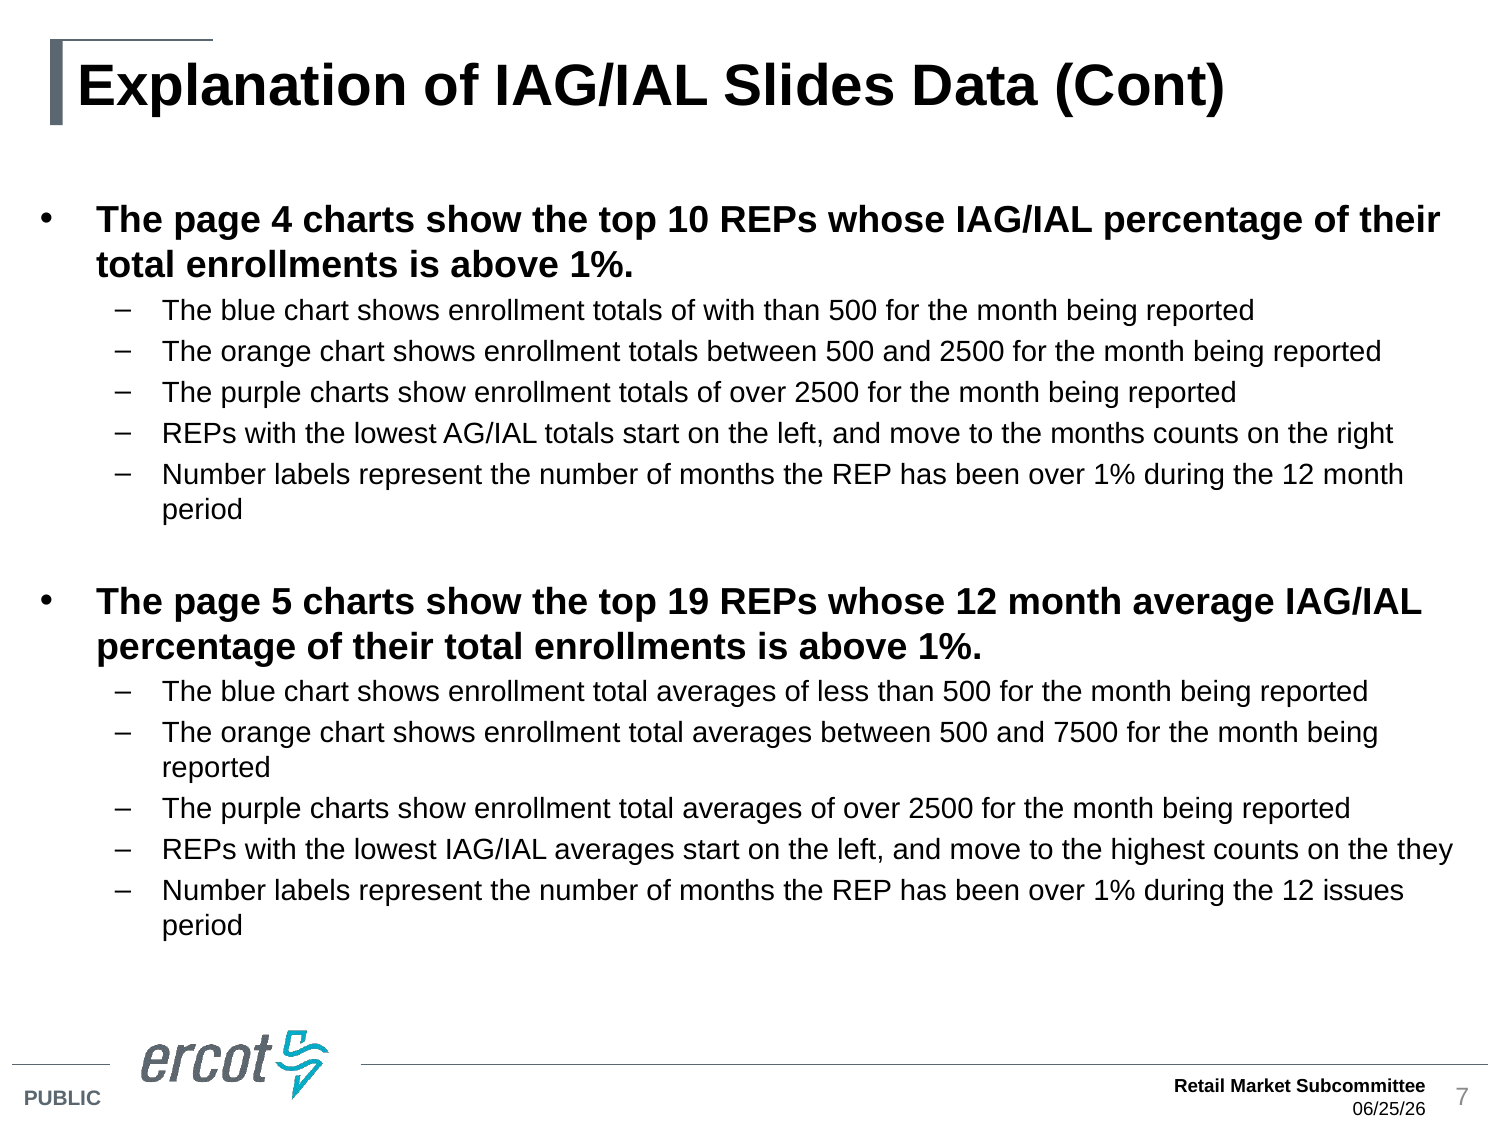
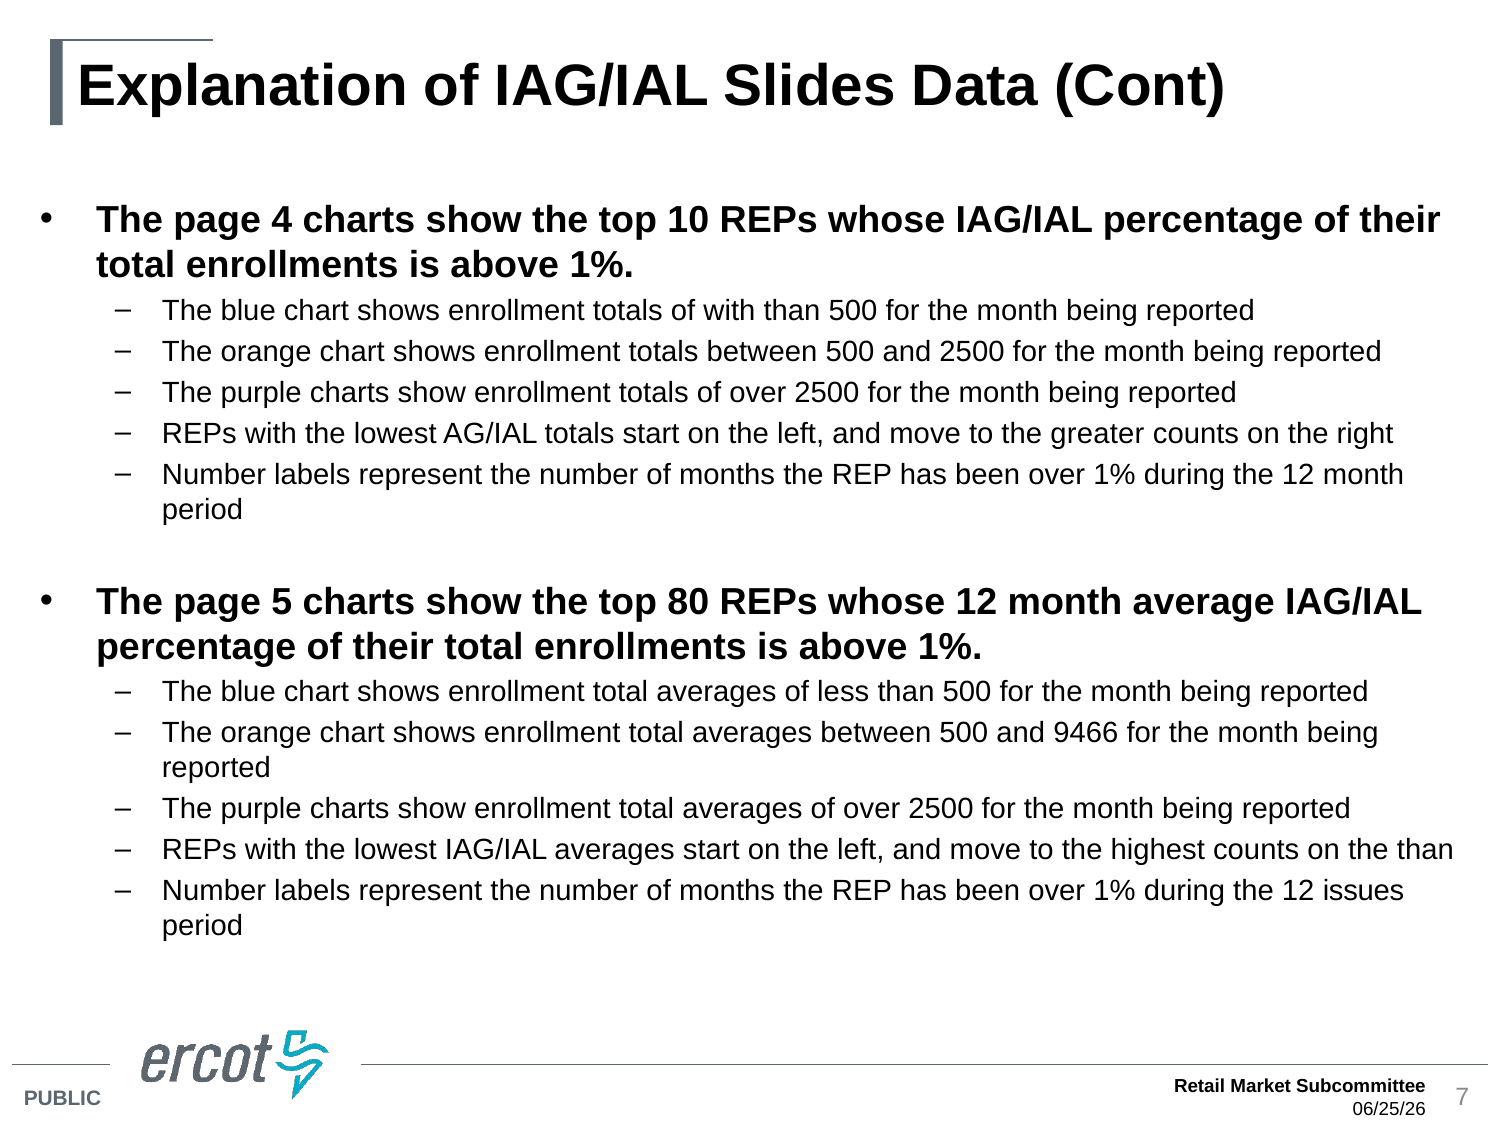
the months: months -> greater (1097, 434)
19: 19 -> 80 (688, 602)
7500: 7500 -> 9466 (1086, 733)
the they: they -> than (1425, 850)
